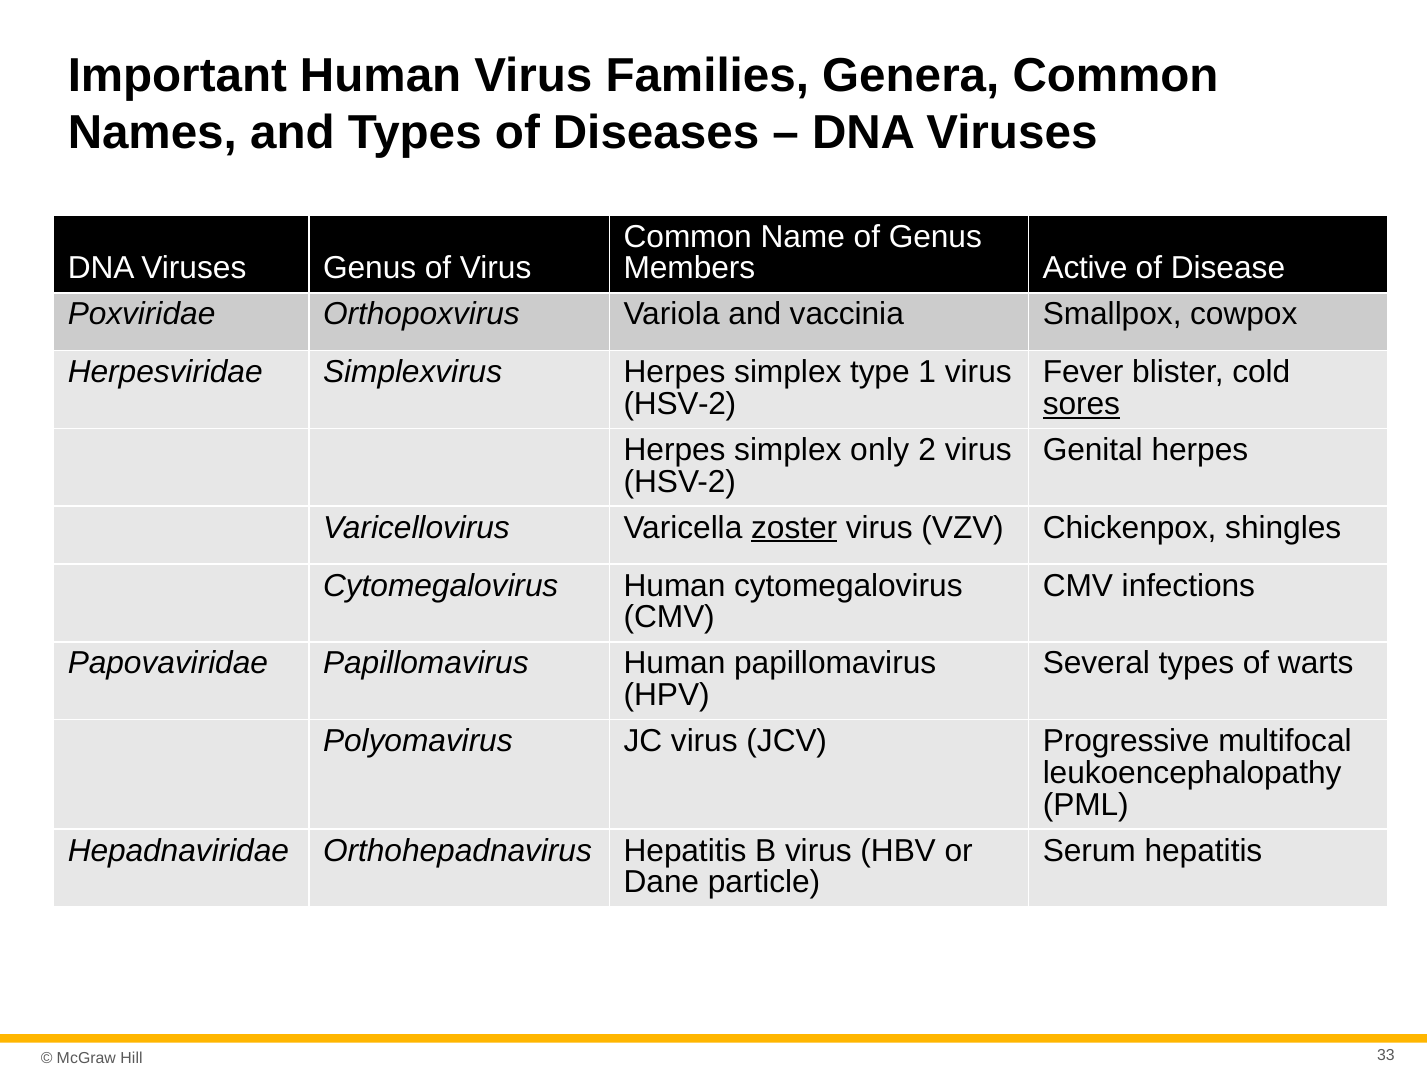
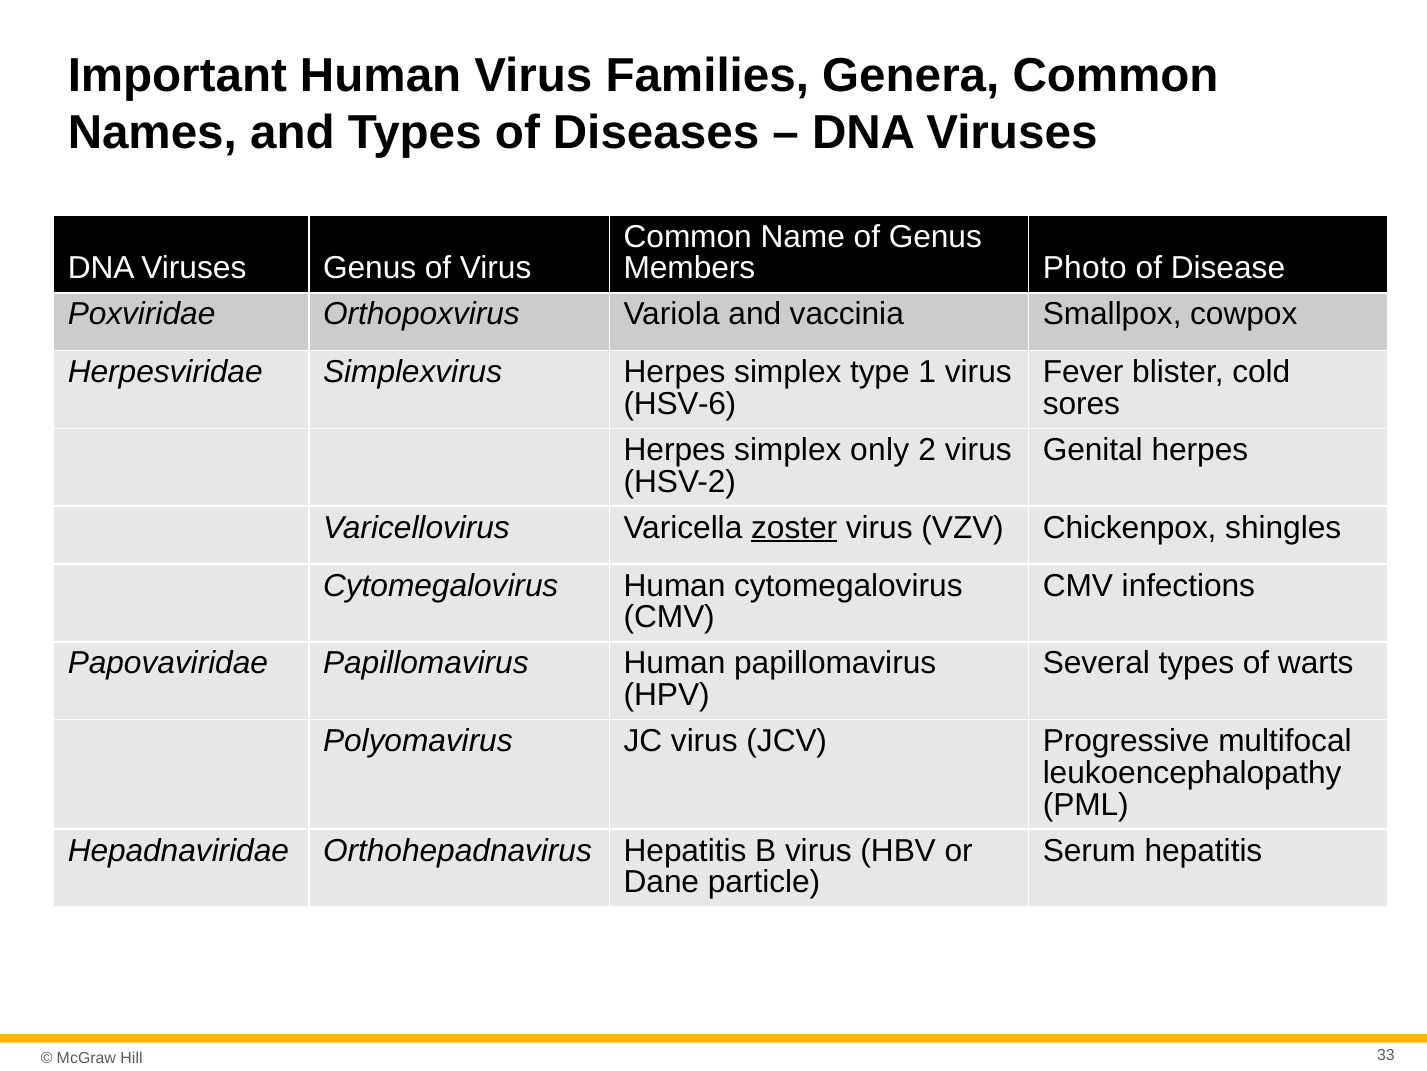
Active: Active -> Photo (1085, 268)
HSV-2: HSV-2 -> HSV-6 (680, 404)
sores underline: present -> none (1081, 404)
